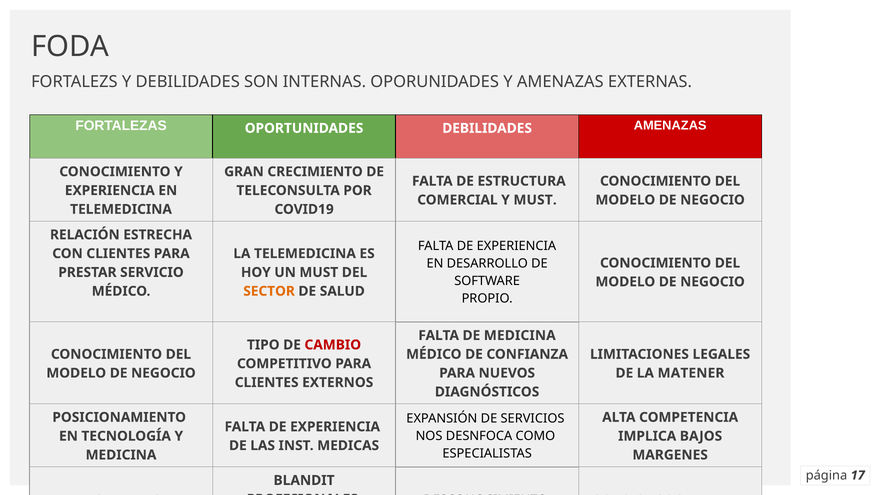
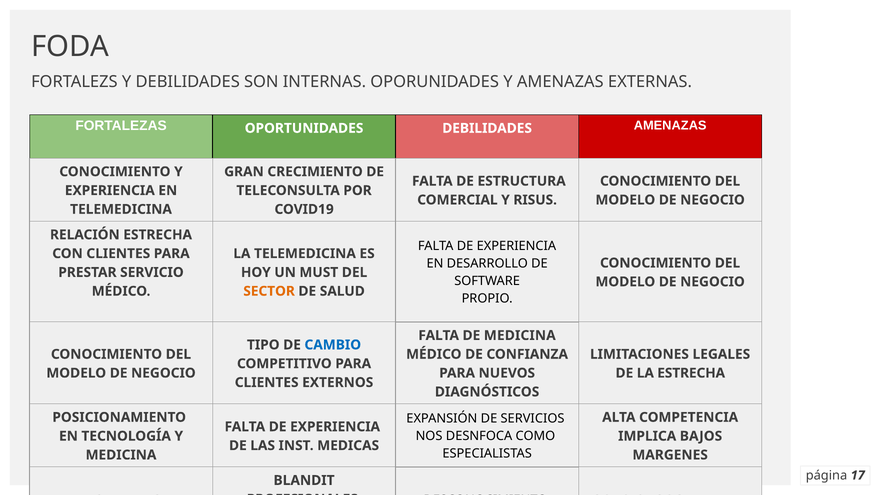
Y MUST: MUST -> RISUS (535, 200)
CAMBIO colour: red -> blue (333, 345)
LA MATENER: MATENER -> ESTRECHA (691, 373)
